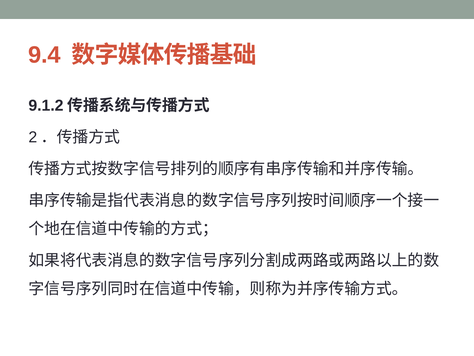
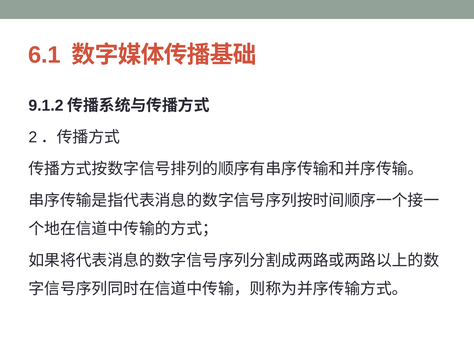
9.4: 9.4 -> 6.1 (44, 55)
